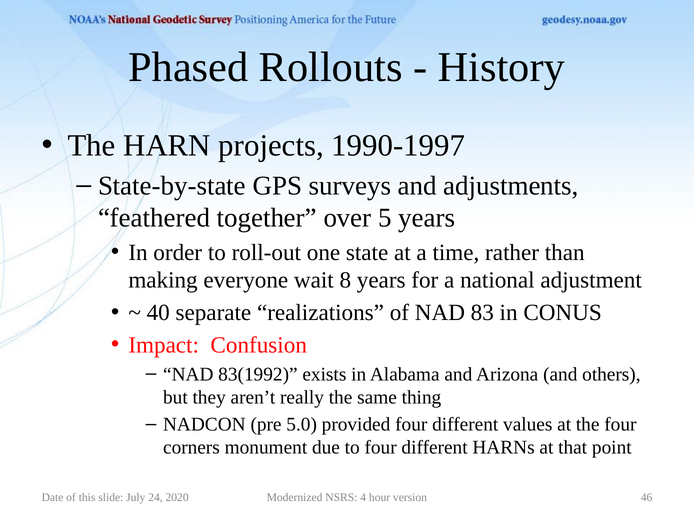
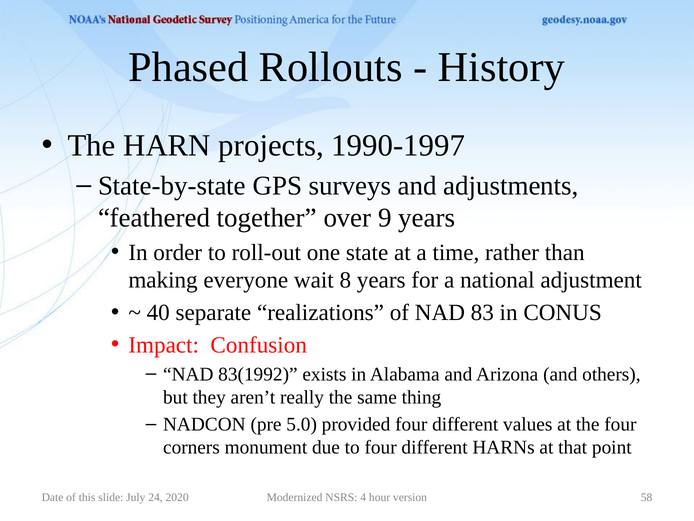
5: 5 -> 9 (385, 218)
46: 46 -> 58 (647, 497)
